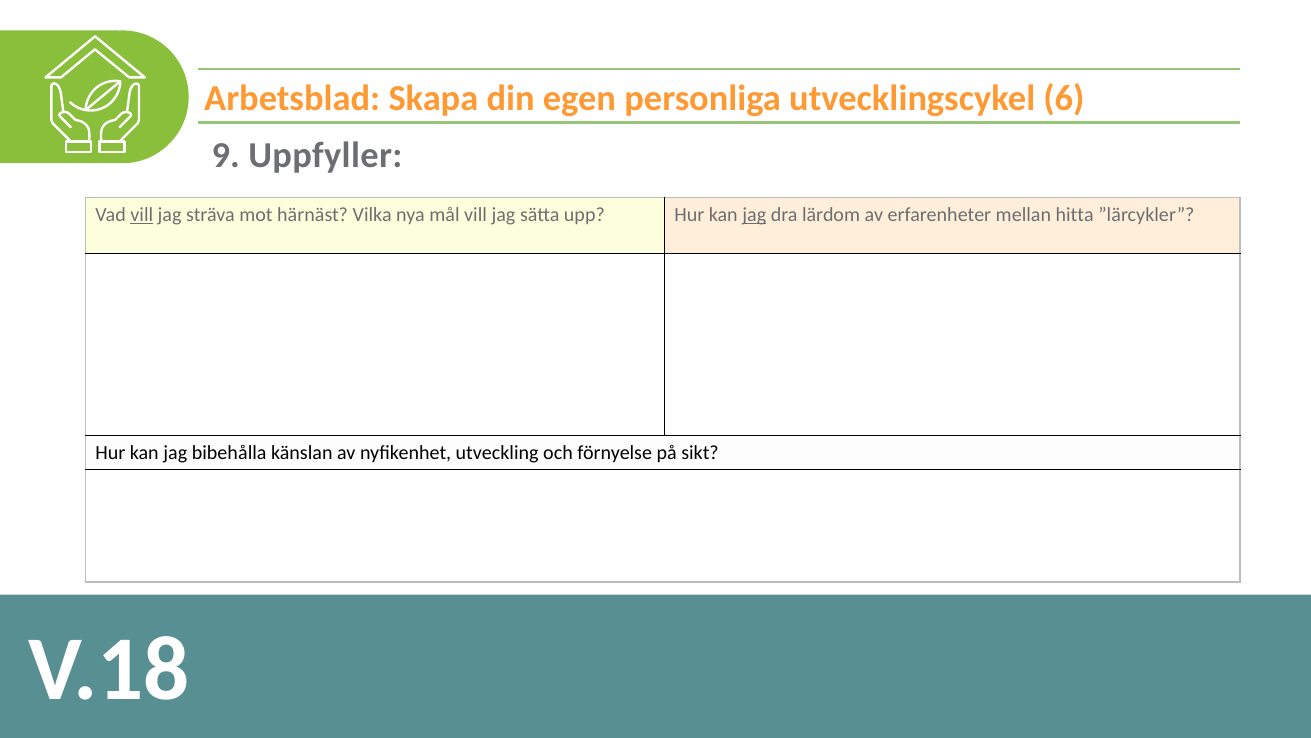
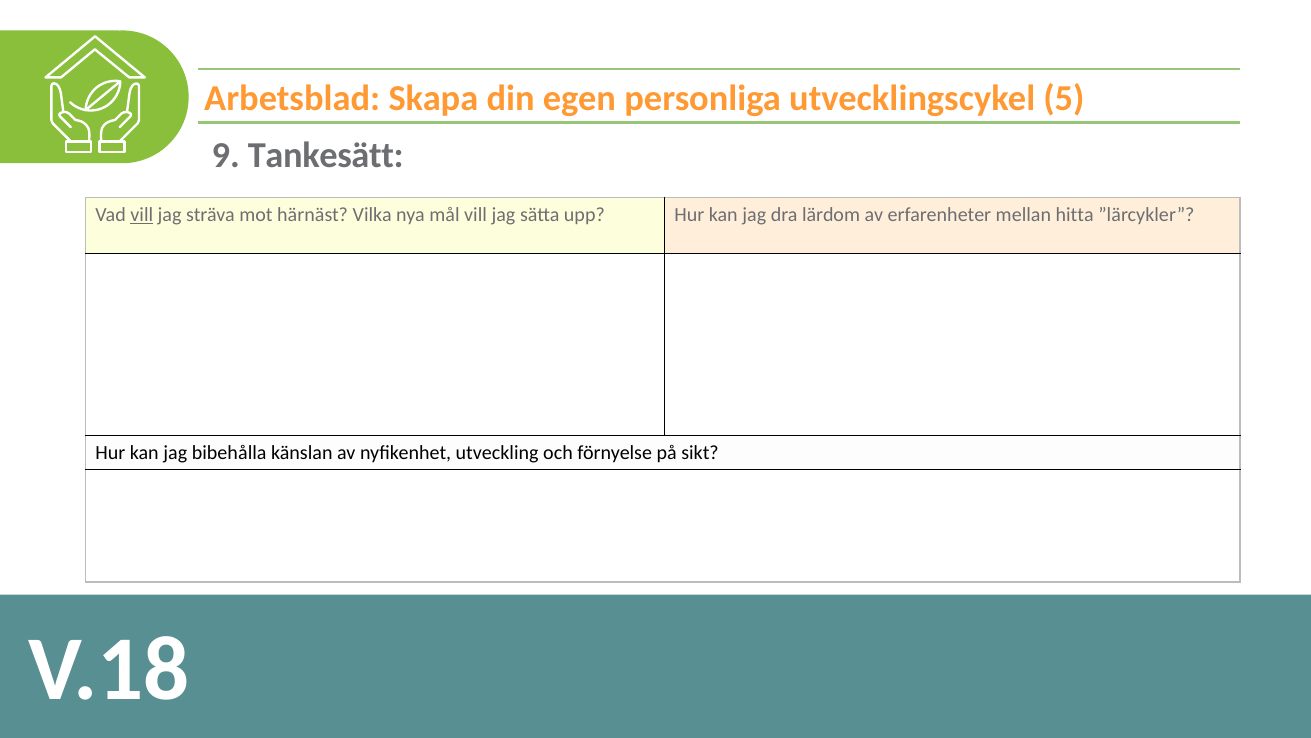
6: 6 -> 5 (1064, 98)
Uppfyller: Uppfyller -> Tankesätt (326, 155)
jag underline: present -> none (754, 215)
